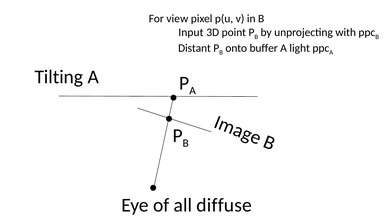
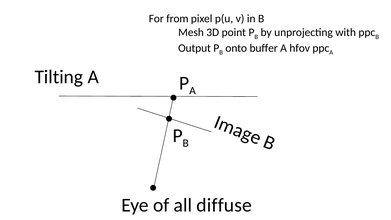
view: view -> from (177, 19)
Input: Input -> Mesh (191, 32)
Distant: Distant -> Output (194, 48)
light: light -> hfov (300, 48)
